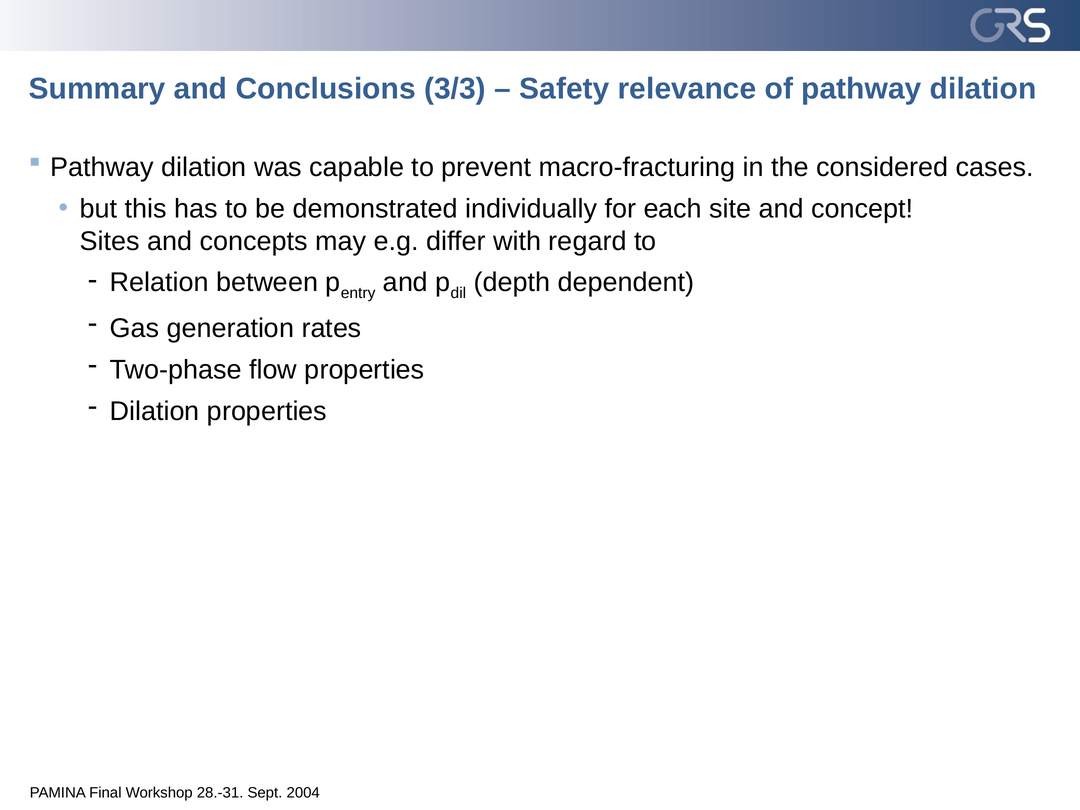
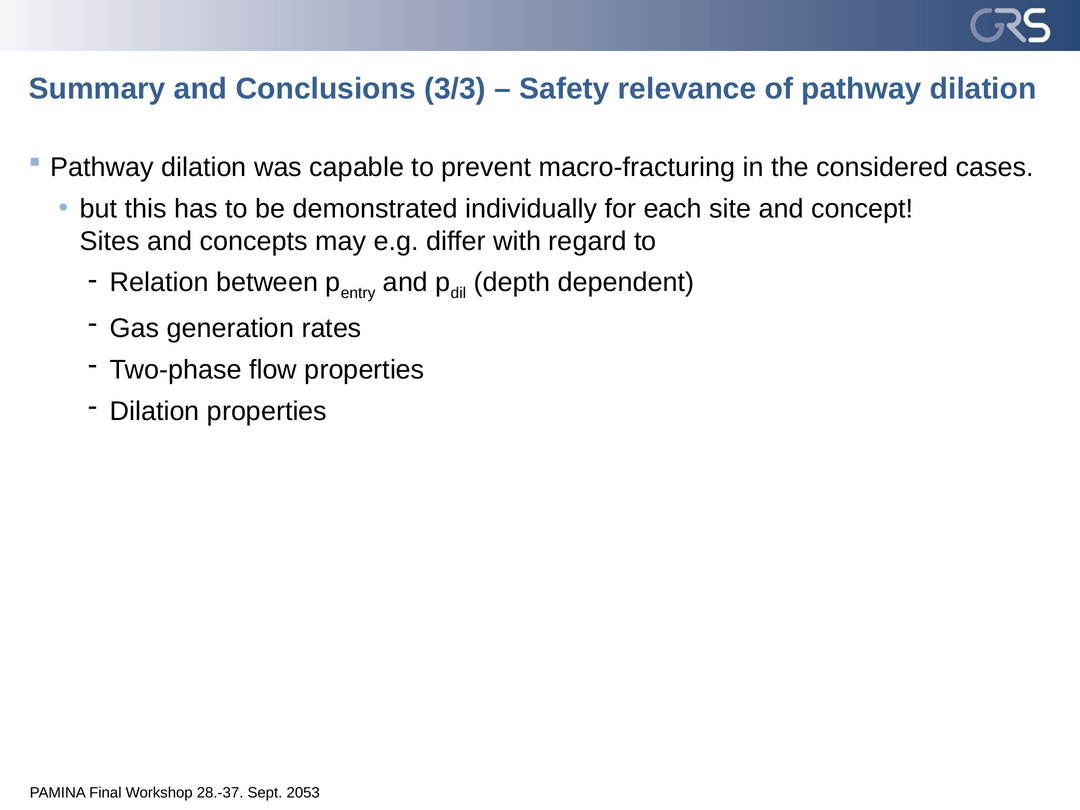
28.-31: 28.-31 -> 28.-37 (220, 793)
2004: 2004 -> 2053 (303, 793)
